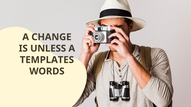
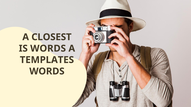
CHANGE: CHANGE -> CLOSEST (51, 37)
IS UNLESS: UNLESS -> WORDS (48, 49)
